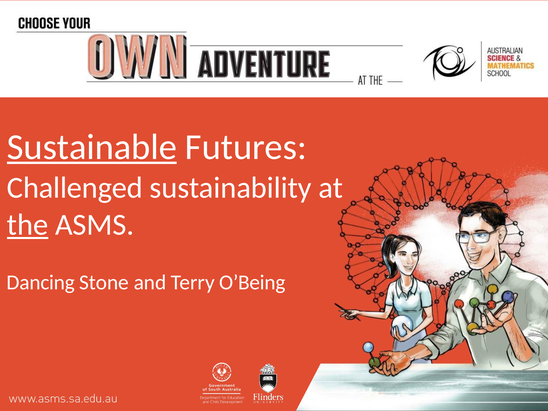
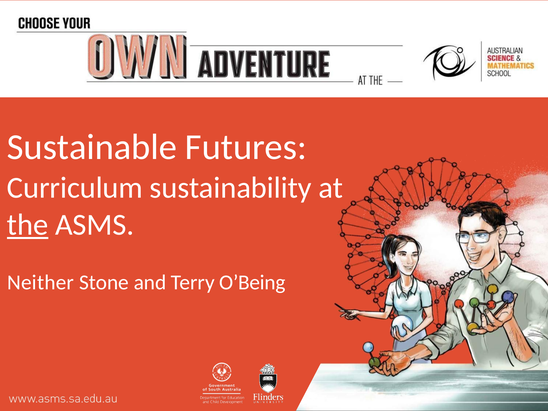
Sustainable underline: present -> none (92, 147)
Challenged: Challenged -> Curriculum (75, 188)
Dancing: Dancing -> Neither (41, 282)
